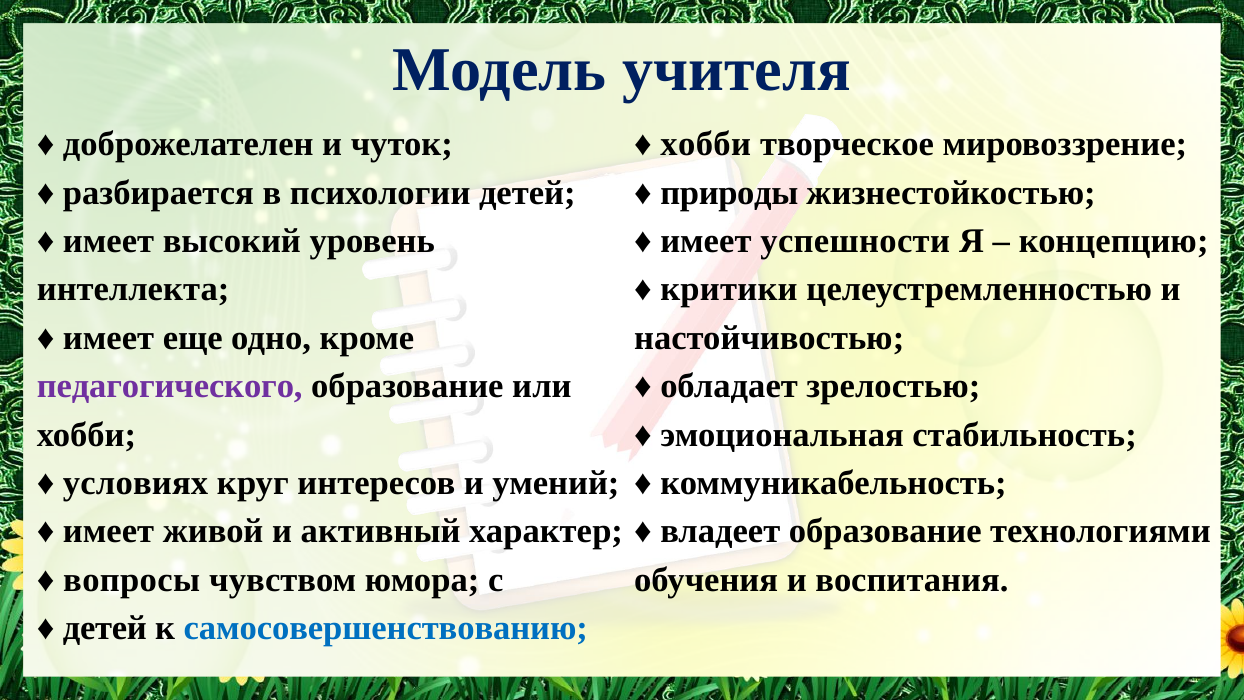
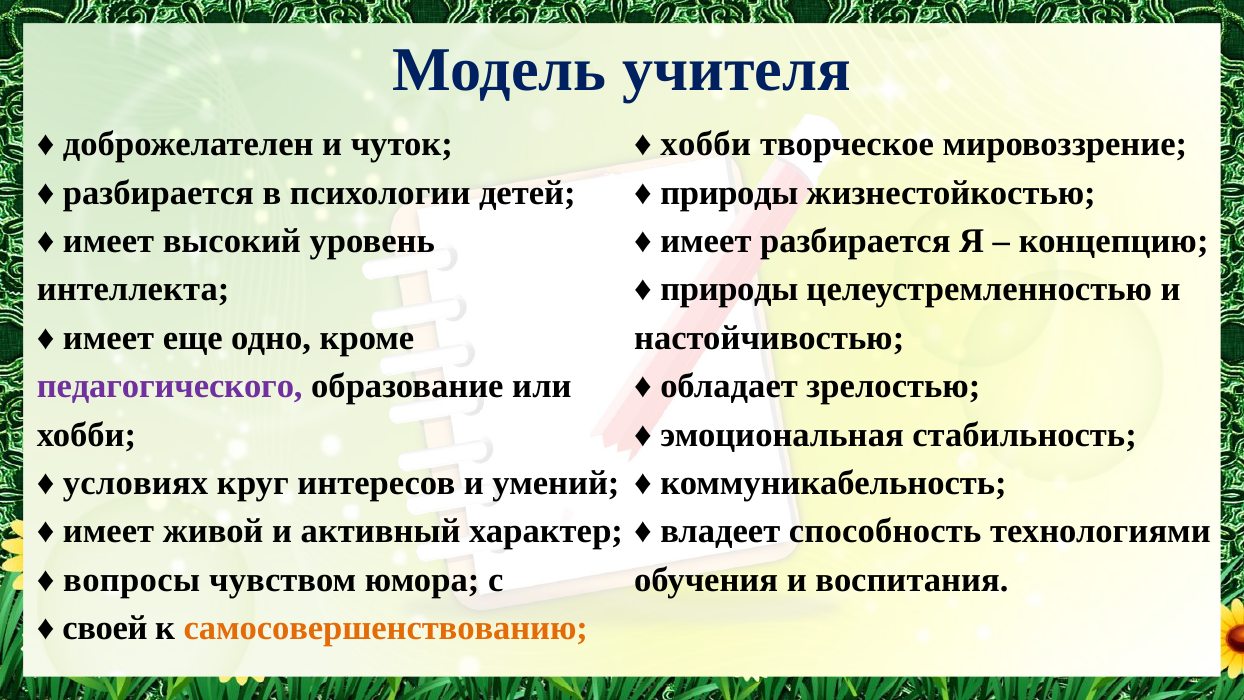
имеет успешности: успешности -> разбирается (855, 241)
критики: критики -> природы (729, 289)
владеет образование: образование -> способность (885, 531)
детей: детей -> своей (105, 628)
самосовершенствованию colour: blue -> orange (386, 628)
